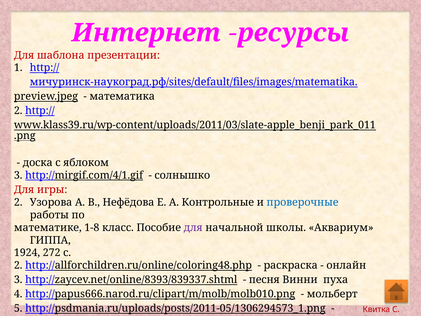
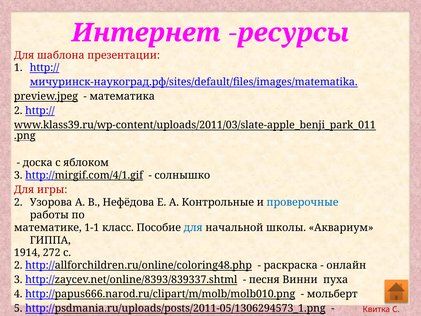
1-8: 1-8 -> 1-1 (92, 227)
для colour: purple -> blue (193, 227)
1924: 1924 -> 1914 (27, 253)
